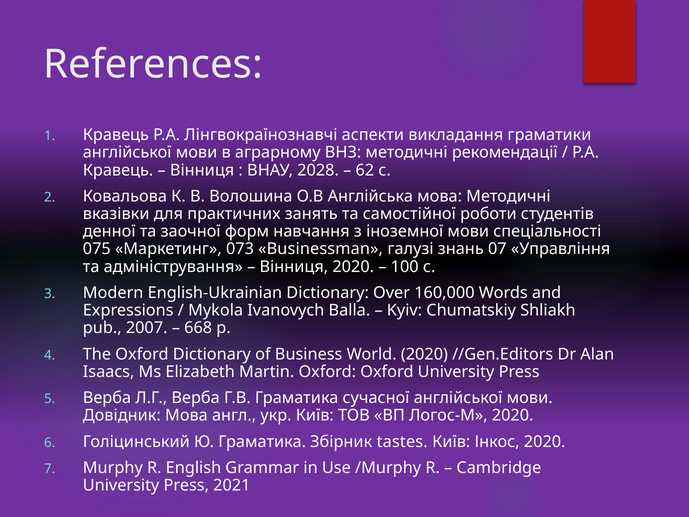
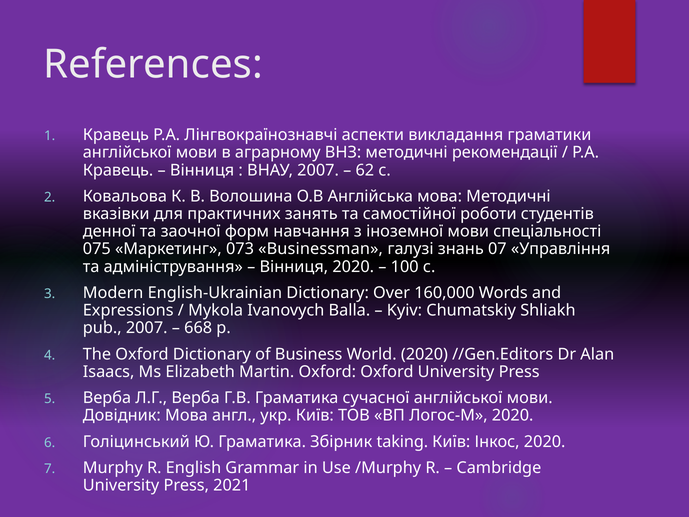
ВНАУ 2028: 2028 -> 2007 (318, 170)
tastes: tastes -> taking (402, 442)
